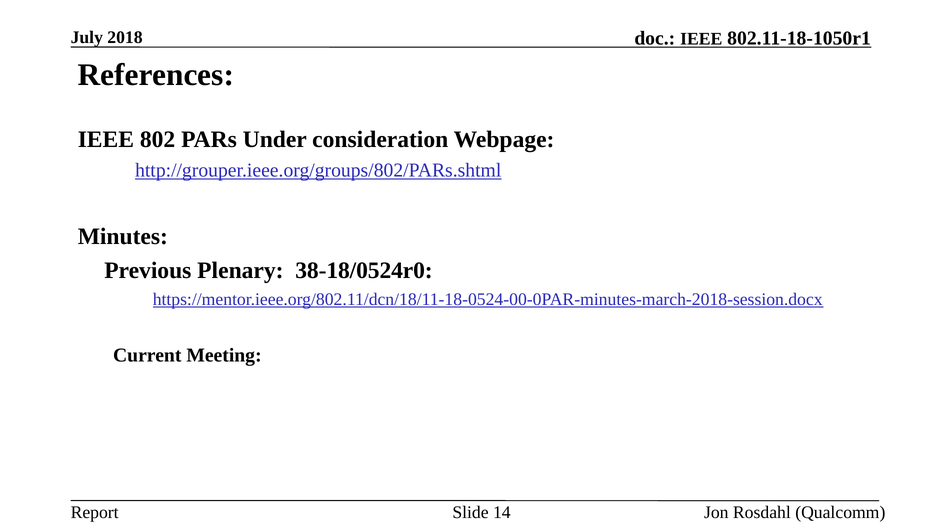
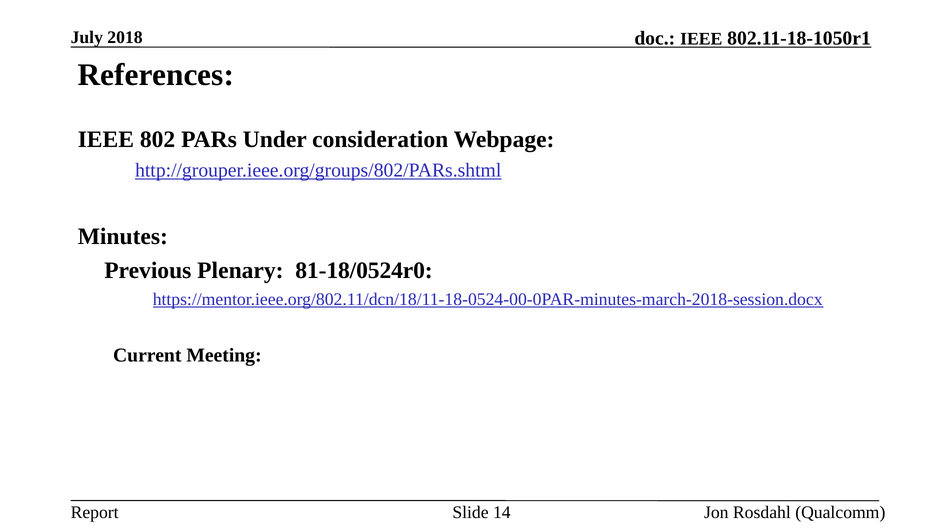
38-18/0524r0: 38-18/0524r0 -> 81-18/0524r0 (364, 271)
